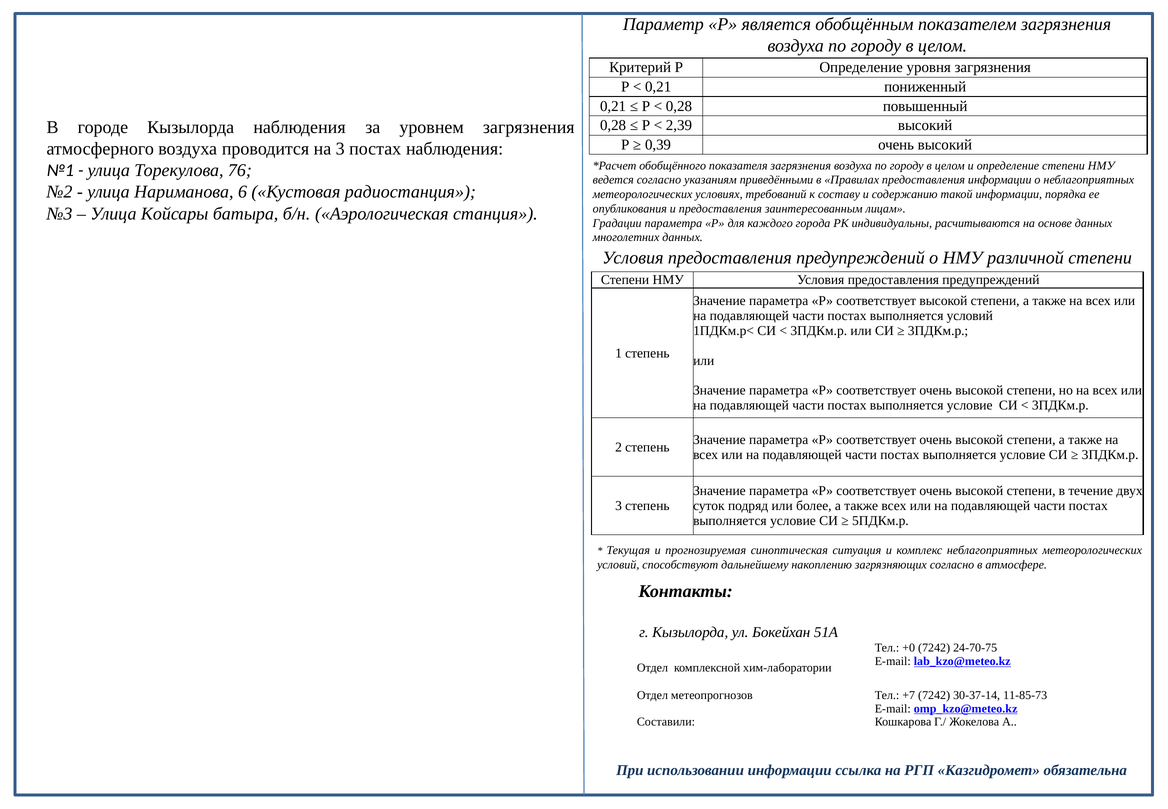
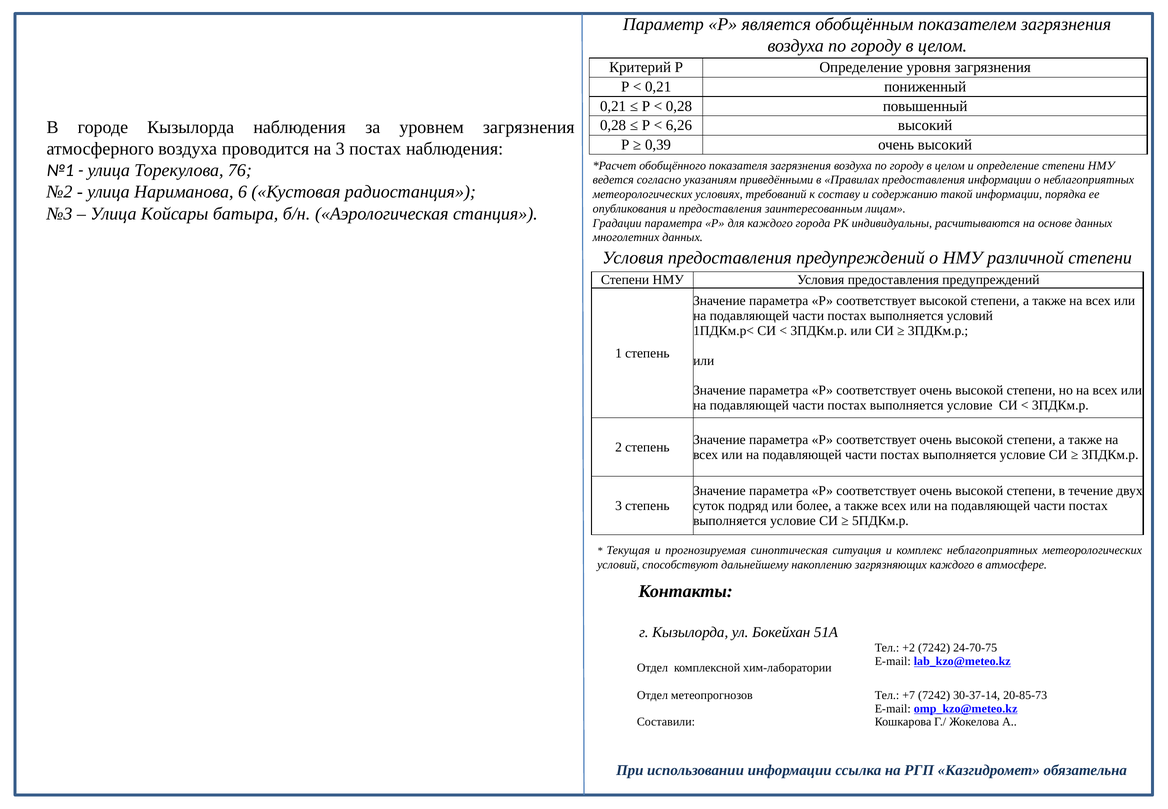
2,39: 2,39 -> 6,26 (679, 125)
загрязняющих согласно: согласно -> каждого (952, 564)
+0: +0 -> +2 (909, 648)
11-85-73: 11-85-73 -> 20-85-73 (1025, 695)
